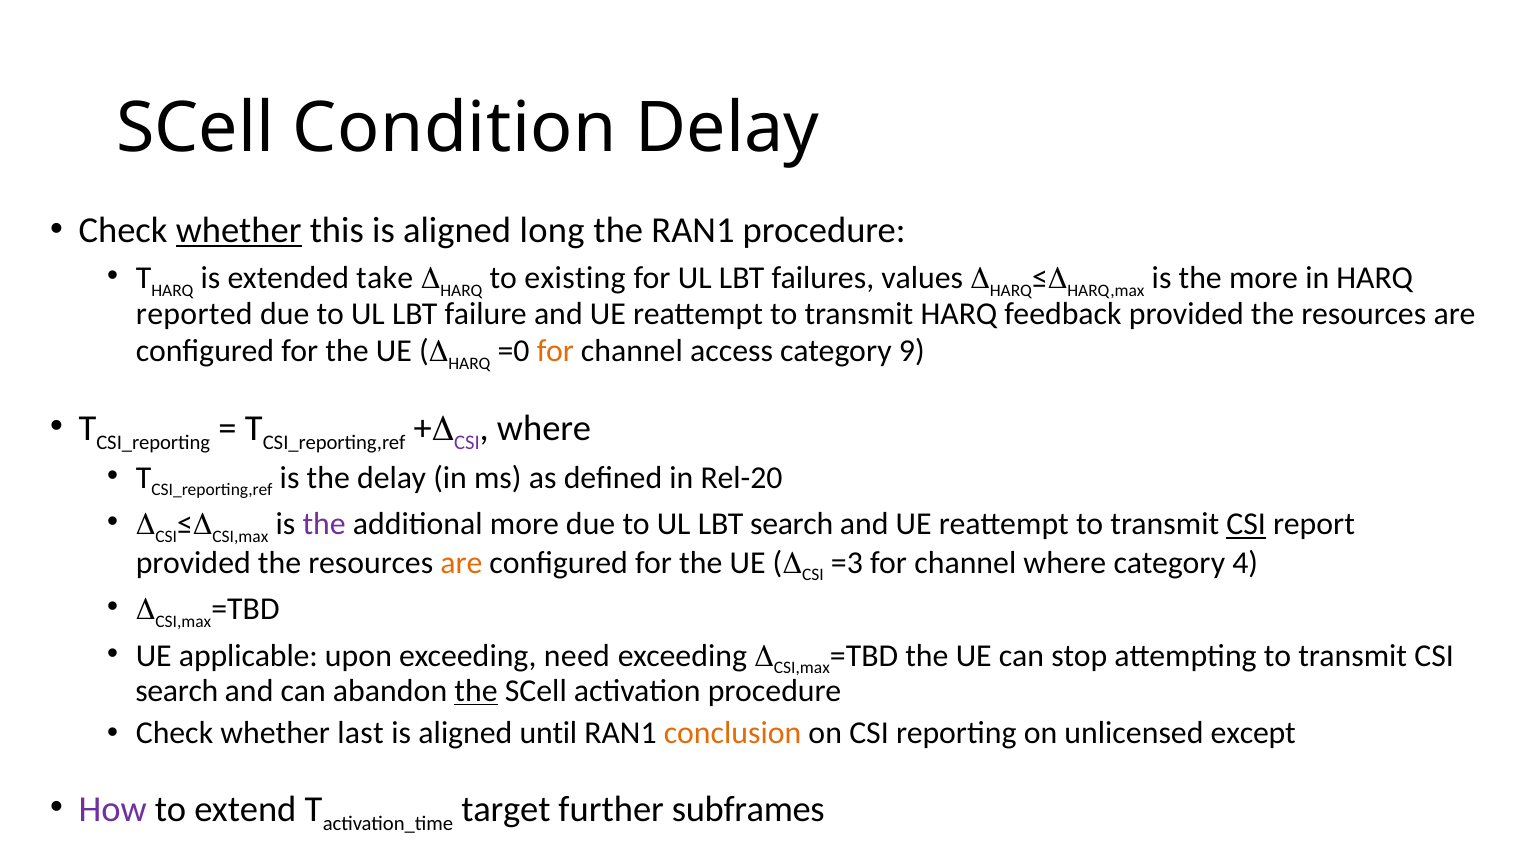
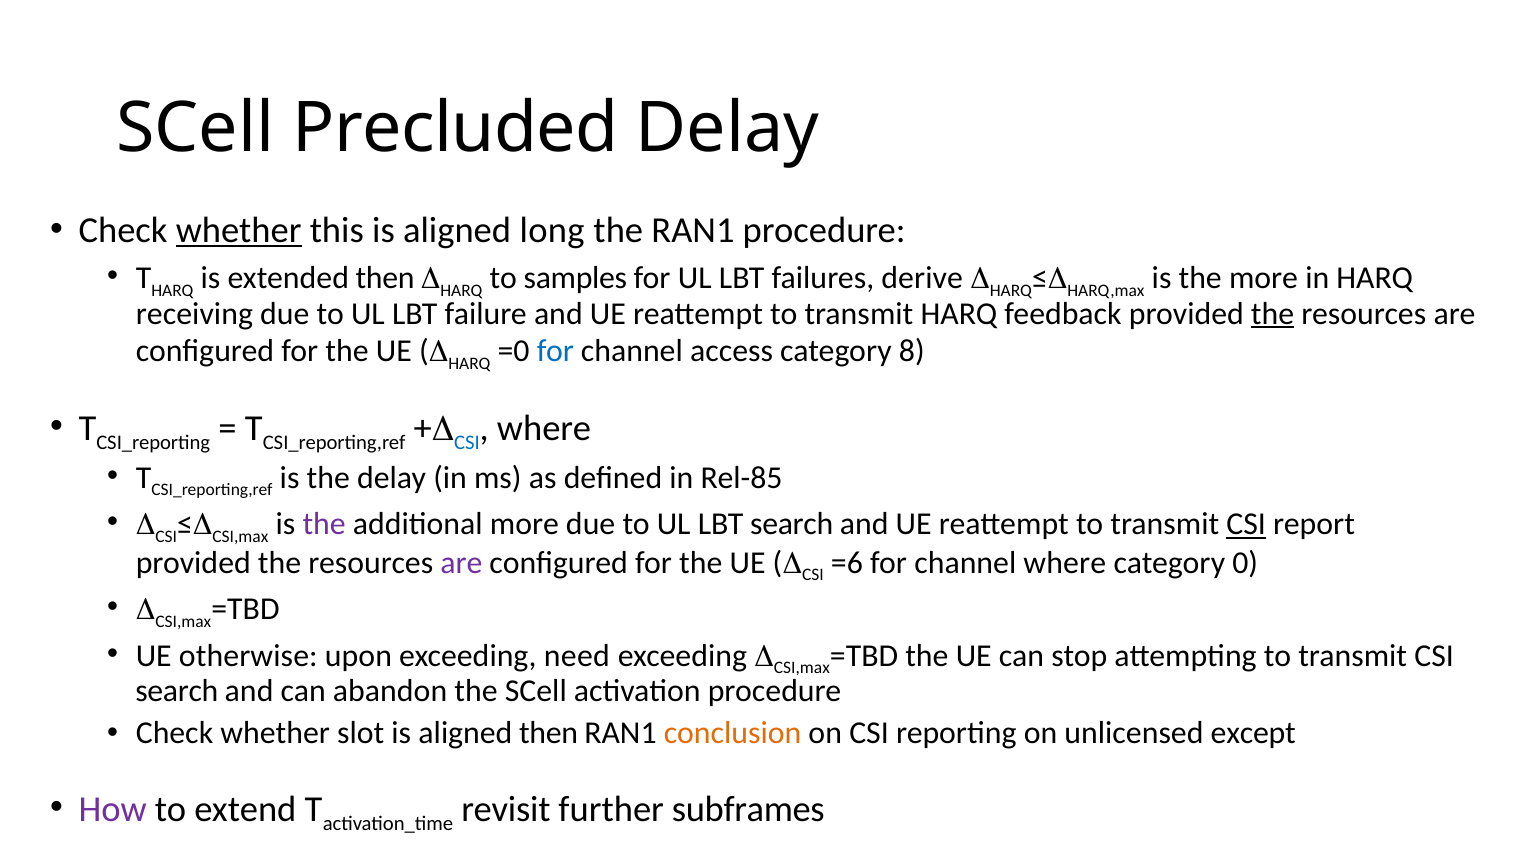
Condition: Condition -> Precluded (455, 128)
extended take: take -> then (385, 278)
existing: existing -> samples (575, 278)
values: values -> derive (922, 278)
reported: reported -> receiving (194, 313)
the underline: none -> present (1273, 313)
for colour: orange -> blue (555, 351)
9: 9 -> 8 (912, 351)
CSI colour: purple -> blue (467, 442)
Rel-20: Rel-20 -> Rel-85 (742, 477)
are colour: orange -> purple (461, 562)
=3: =3 -> =6 (847, 562)
4: 4 -> 0 (1245, 562)
applicable: applicable -> otherwise (248, 655)
the underline: present -> none (476, 690)
last: last -> slot (361, 733)
aligned until: until -> then (549, 733)
target: target -> revisit (506, 809)
